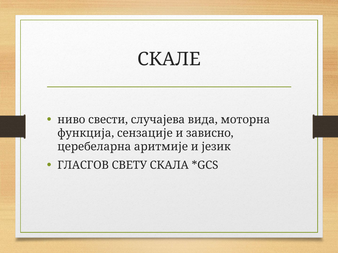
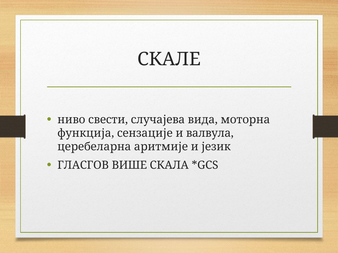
зависно: зависно -> валвула (210, 133)
СВЕТУ: СВЕТУ -> ВИШЕ (129, 166)
